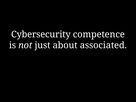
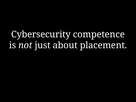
associated: associated -> placement (103, 45)
